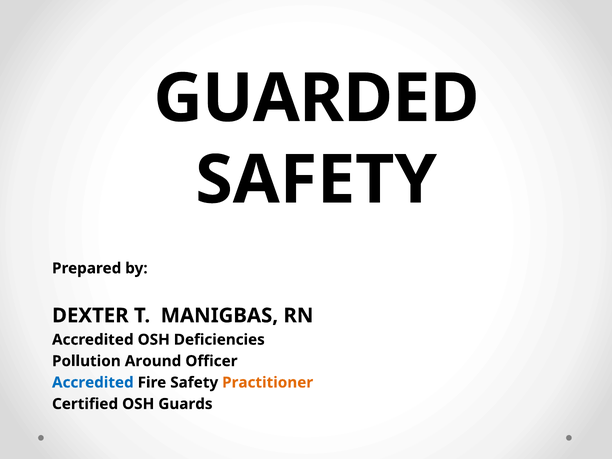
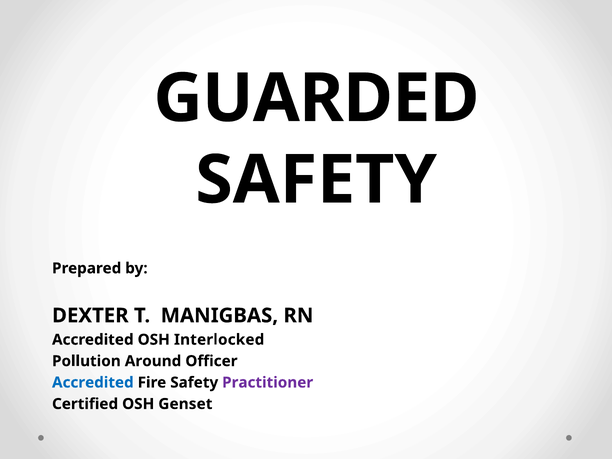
Deficiencies: Deficiencies -> Interlocked (219, 340)
Practitioner colour: orange -> purple (268, 383)
Guards: Guards -> Genset (185, 404)
